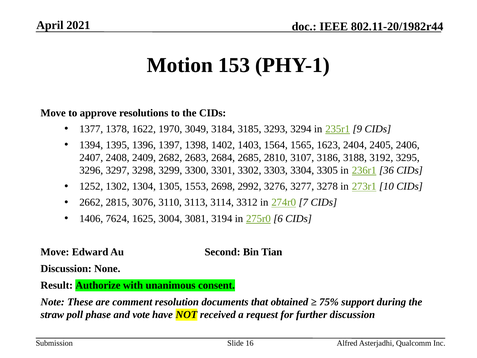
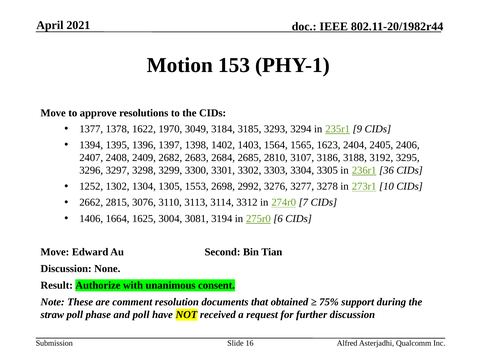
7624: 7624 -> 1664 (118, 218)
and vote: vote -> poll (141, 315)
